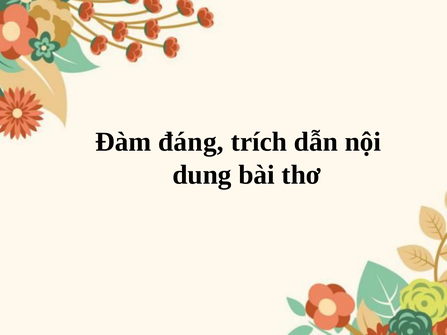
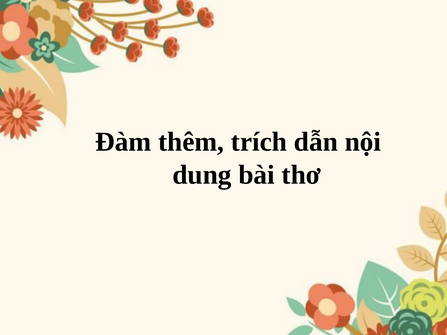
đáng: đáng -> thêm (191, 142)
